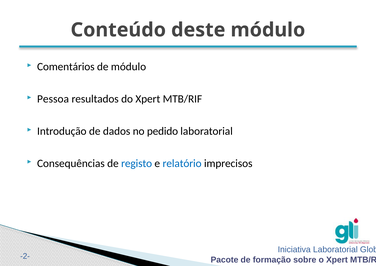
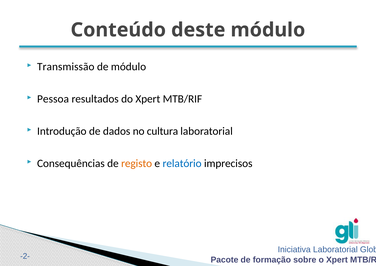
Comentários: Comentários -> Transmissão (66, 67)
pedido: pedido -> cultura (163, 131)
registo colour: blue -> orange (137, 163)
